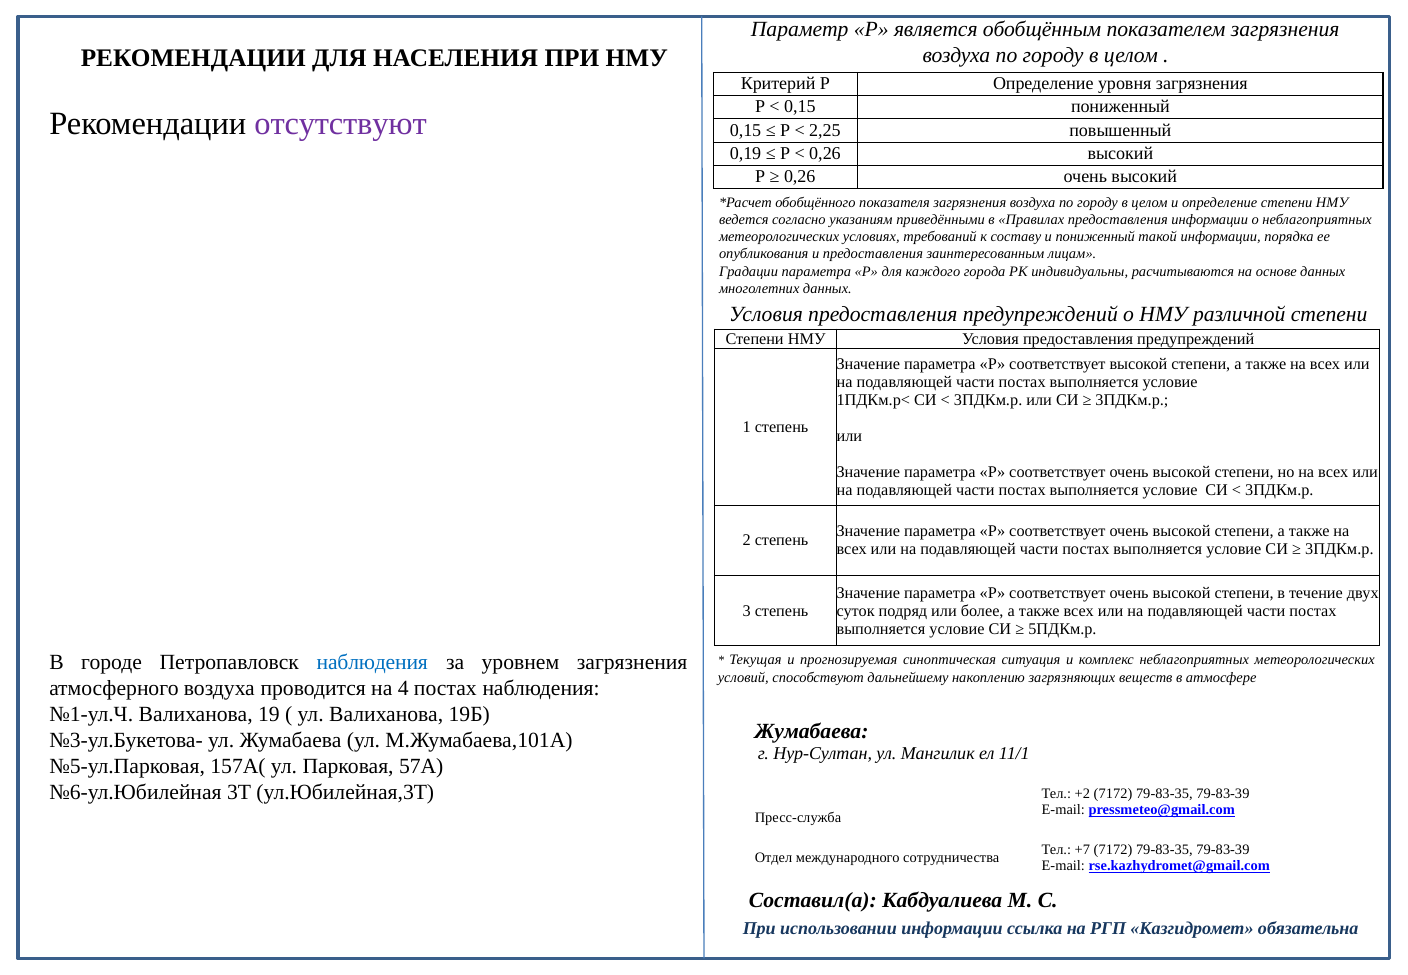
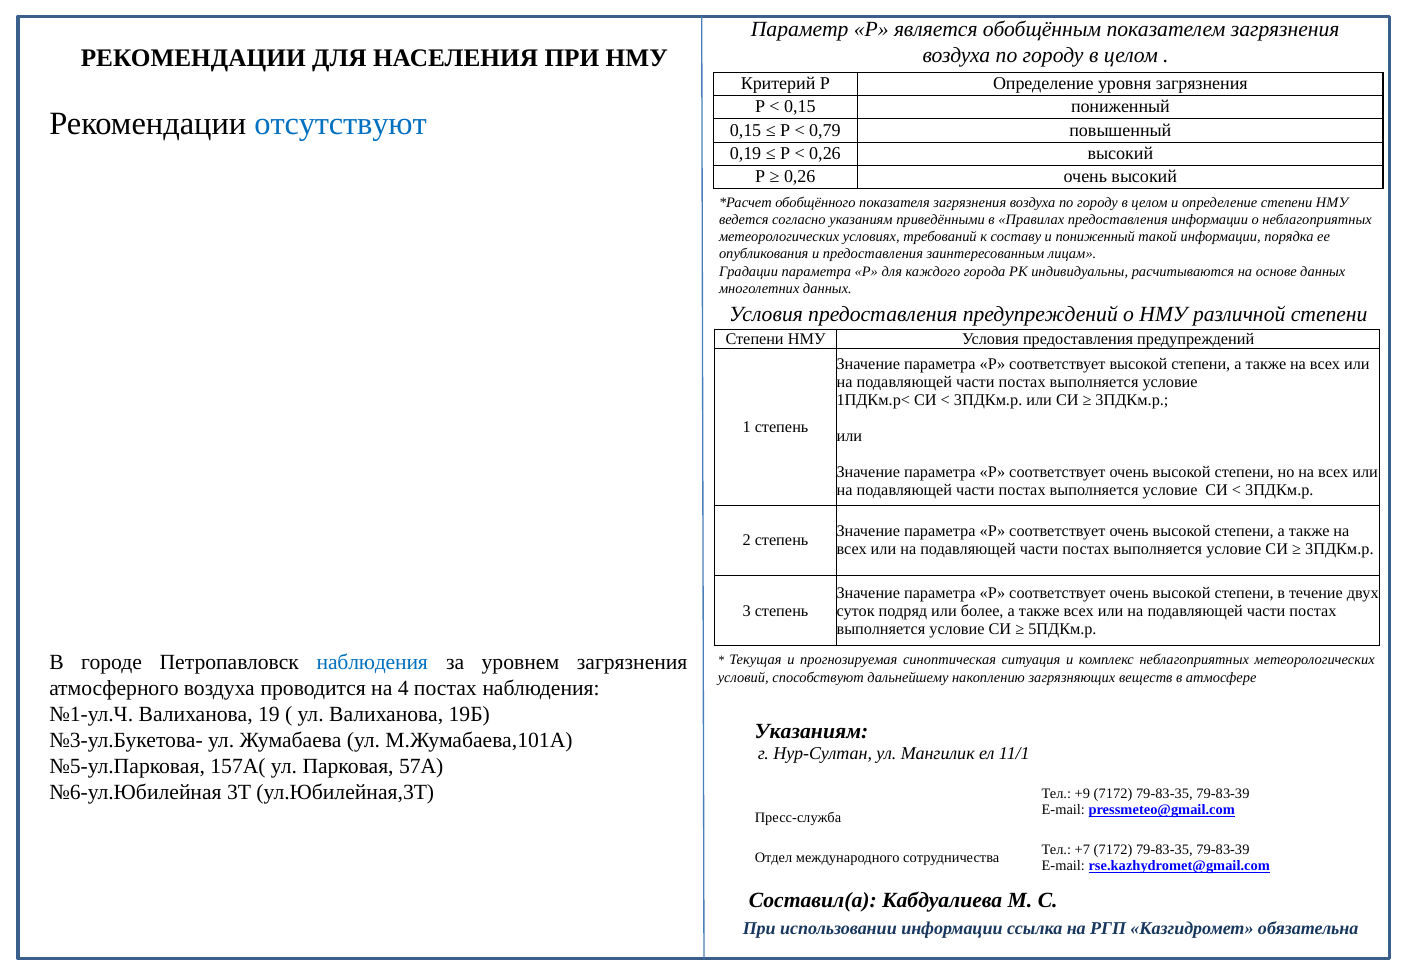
отсутствуют colour: purple -> blue (341, 123)
2,25: 2,25 -> 0,79 (825, 130)
Жумабаева: Жумабаева -> Указаниям (812, 731)
+2: +2 -> +9 (1082, 794)
